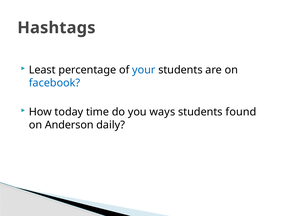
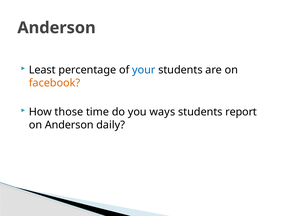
Hashtags: Hashtags -> Anderson (57, 28)
facebook colour: blue -> orange (55, 83)
today: today -> those (69, 112)
found: found -> report (241, 112)
